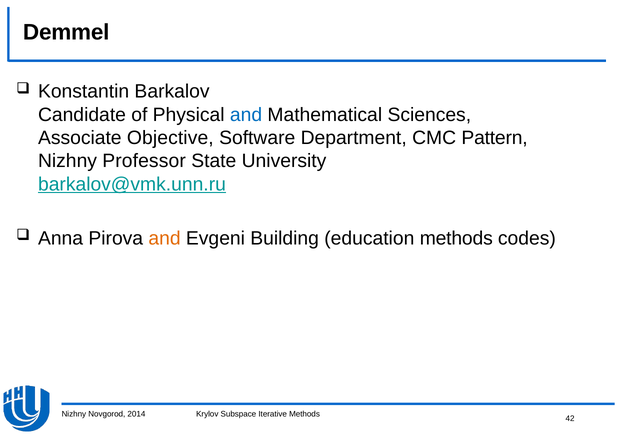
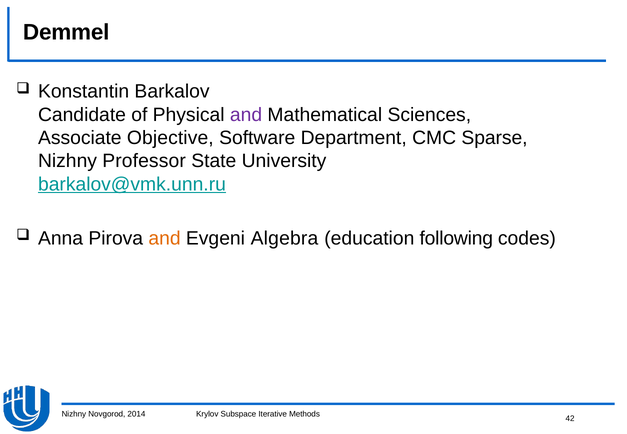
and colour: blue -> purple (246, 115)
Pattern: Pattern -> Sparse (495, 138)
Building: Building -> Algebra (285, 238)
education methods: methods -> following (456, 238)
